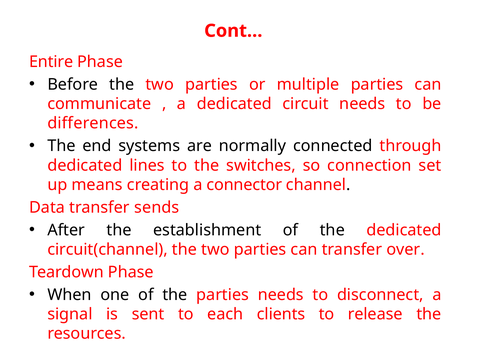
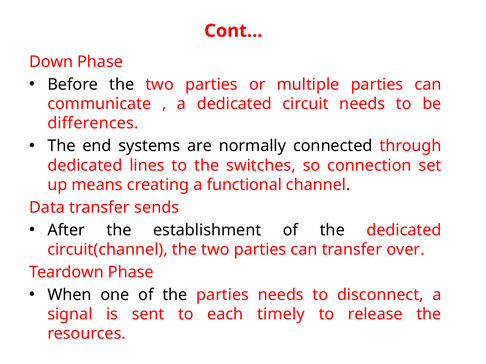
Entire: Entire -> Down (51, 62)
connector: connector -> functional (244, 185)
clients: clients -> timely (281, 315)
